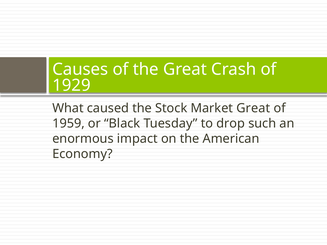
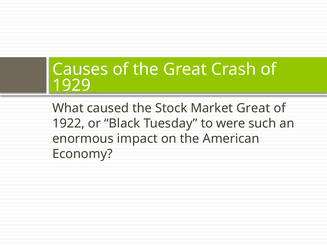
1959: 1959 -> 1922 (68, 124)
drop: drop -> were (231, 124)
